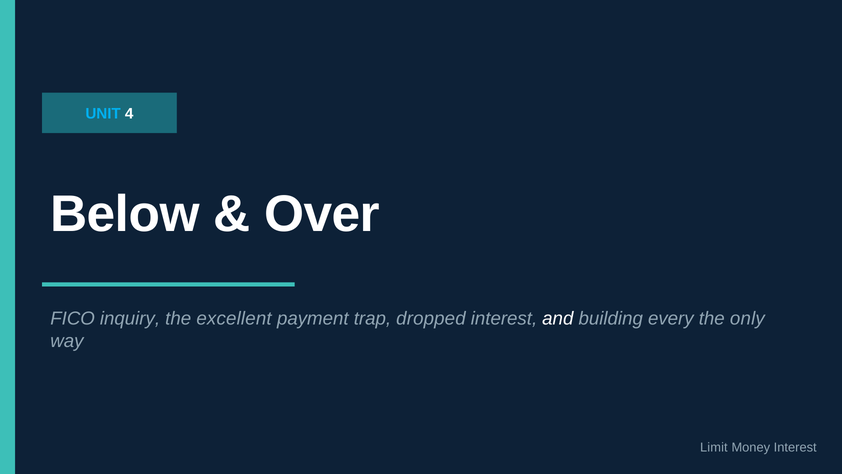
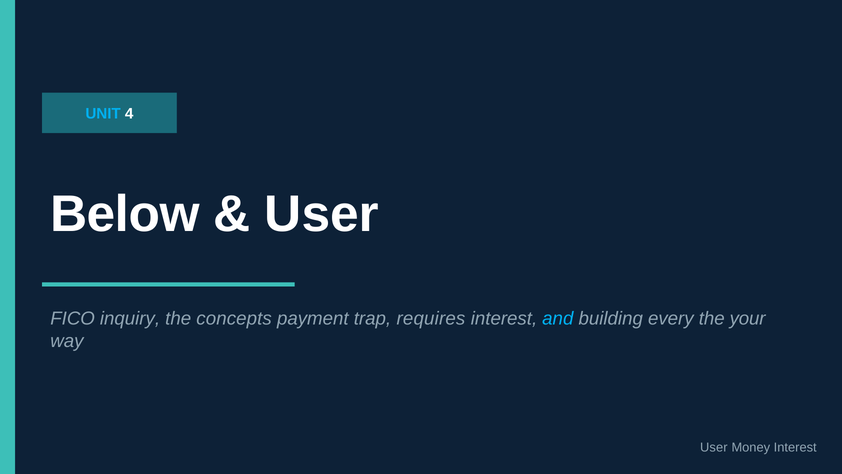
Over: Over -> User (322, 214)
excellent: excellent -> concepts (234, 318)
dropped: dropped -> requires (431, 318)
and colour: white -> light blue (558, 318)
only: only -> your (748, 318)
Limit: Limit -> User (714, 447)
